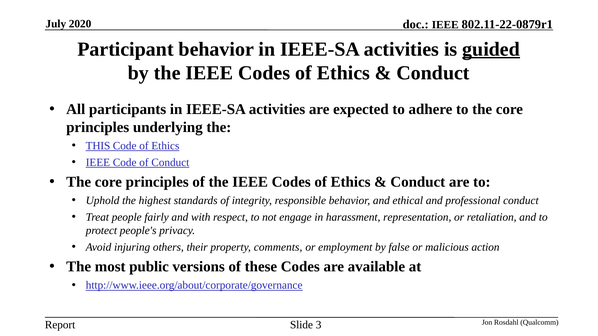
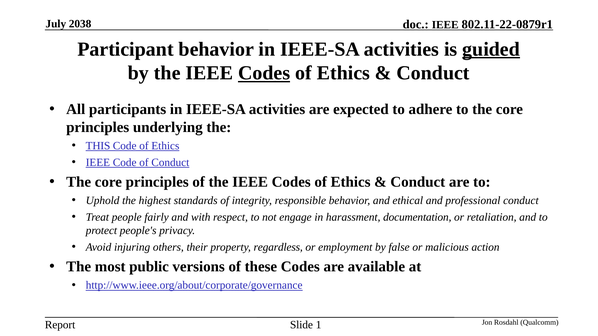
2020: 2020 -> 2038 (80, 24)
Codes underline: none -> present (264, 73)
representation: representation -> documentation (417, 217)
comments: comments -> regardless (278, 247)
3: 3 -> 1 (319, 325)
